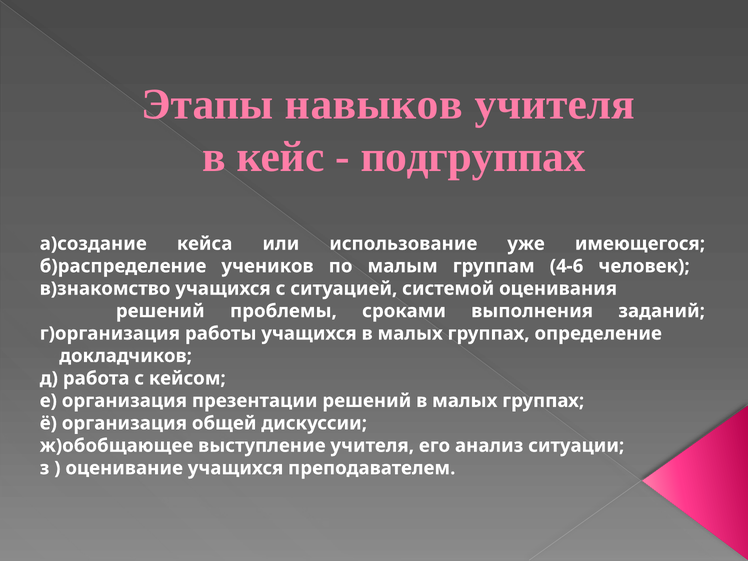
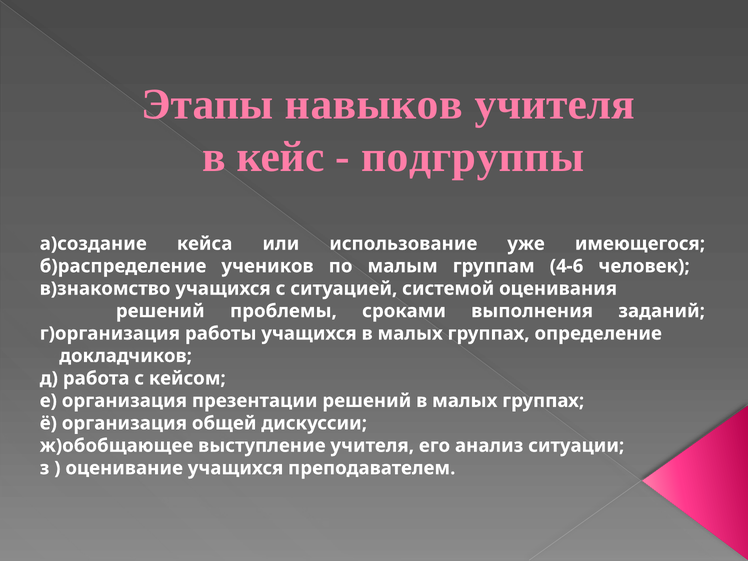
подгруппах: подгруппах -> подгруппы (473, 157)
